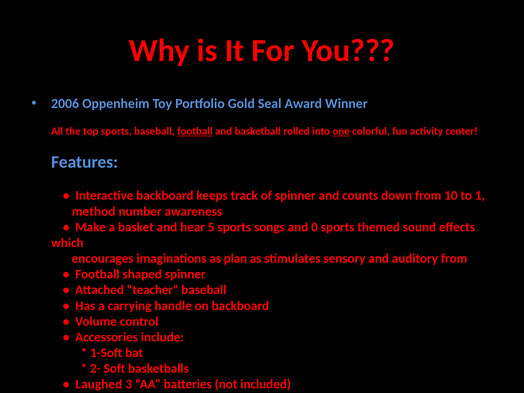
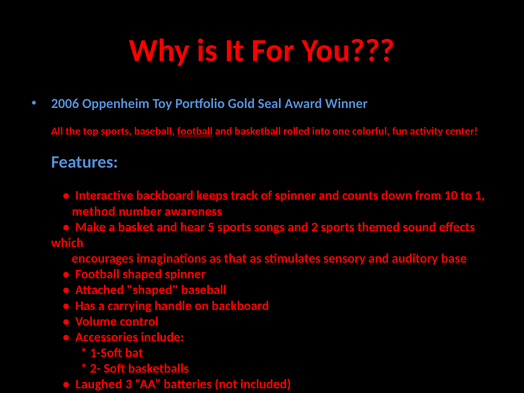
one underline: present -> none (341, 131)
0: 0 -> 2 (315, 227)
plan: plan -> that (235, 259)
auditory from: from -> base (454, 259)
Attached teacher: teacher -> shaped (153, 290)
